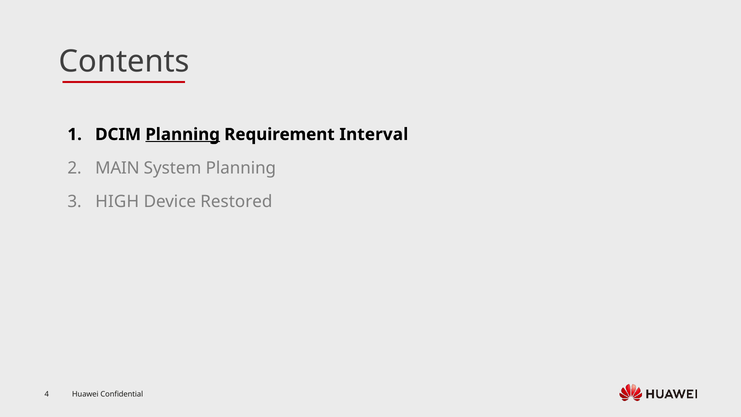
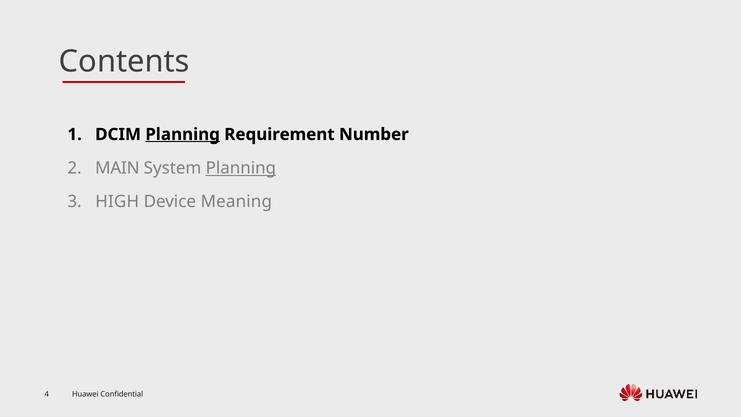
Interval: Interval -> Number (374, 134)
Planning underline: none -> present (241, 168)
Restored: Restored -> Meaning (236, 202)
